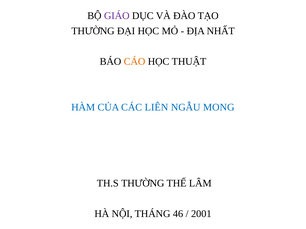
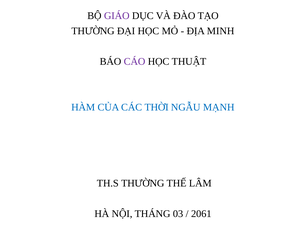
NHẤT: NHẤT -> MINH (221, 31)
CÁO colour: orange -> purple (135, 62)
LIÊN: LIÊN -> THỜI (157, 107)
MONG: MONG -> MẠNH (219, 107)
46: 46 -> 03 (178, 214)
2001: 2001 -> 2061 (201, 214)
